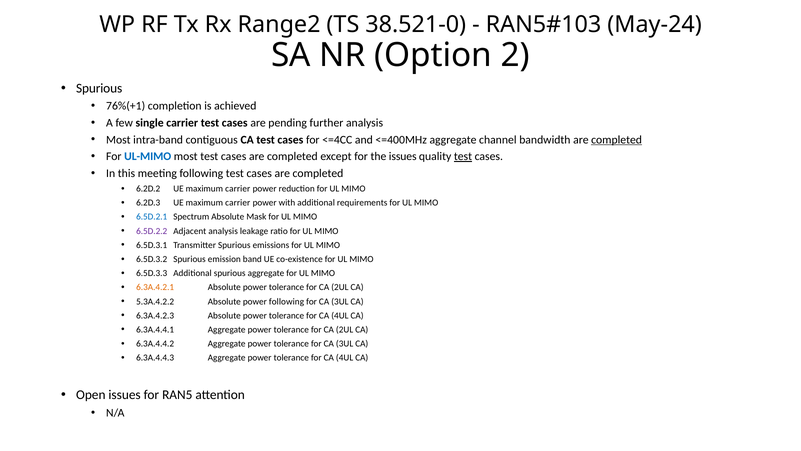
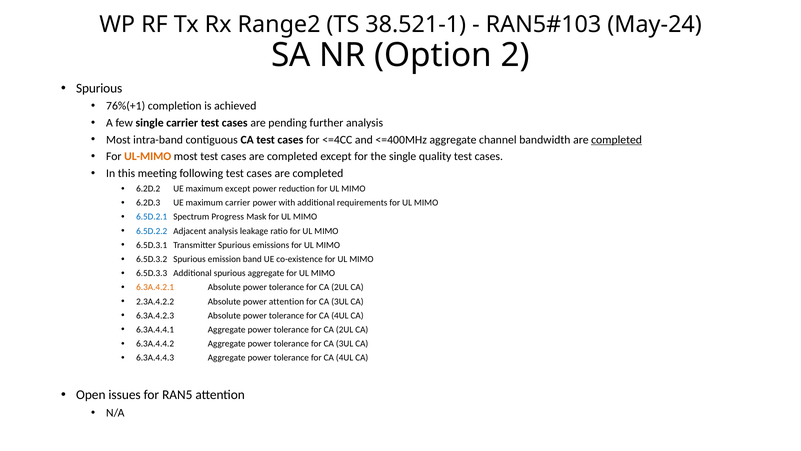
38.521-0: 38.521-0 -> 38.521-1 (416, 25)
UL-MIMO colour: blue -> orange (148, 156)
the issues: issues -> single (403, 156)
test underline: present -> none (463, 156)
6.2D.2 UE maximum carrier: carrier -> except (238, 189)
Spectrum Absolute: Absolute -> Progress (228, 217)
6.5D.2.2 colour: purple -> blue (152, 231)
5.3A.4.2.2: 5.3A.4.2.2 -> 2.3A.4.2.2 (155, 301)
power following: following -> attention (287, 301)
